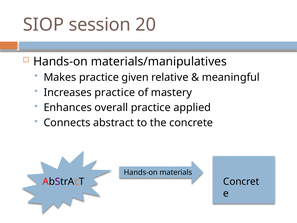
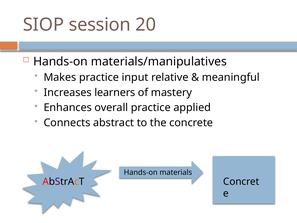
given: given -> input (135, 77)
Increases practice: practice -> learners (115, 92)
